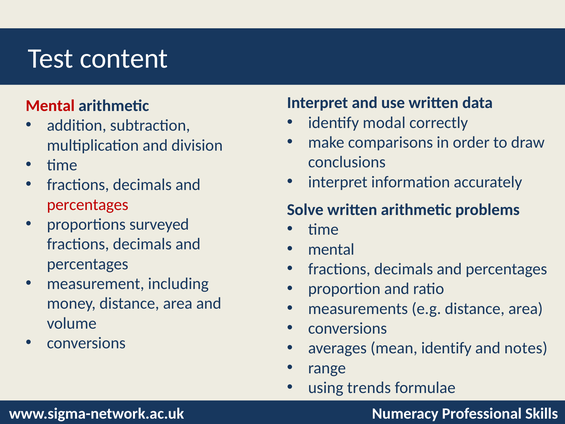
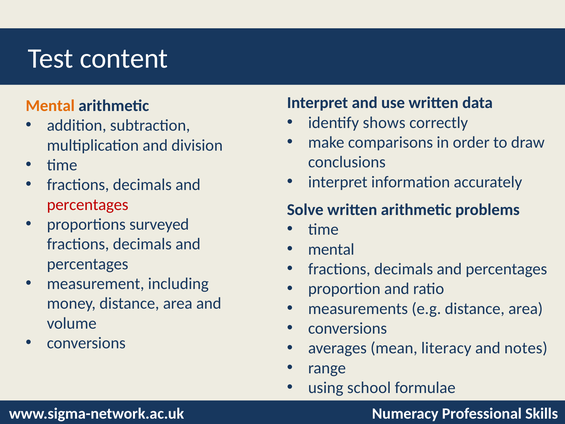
Mental colour: red -> orange (50, 106)
modal: modal -> shows (384, 123)
mean identify: identify -> literacy (446, 348)
trends: trends -> school (369, 388)
